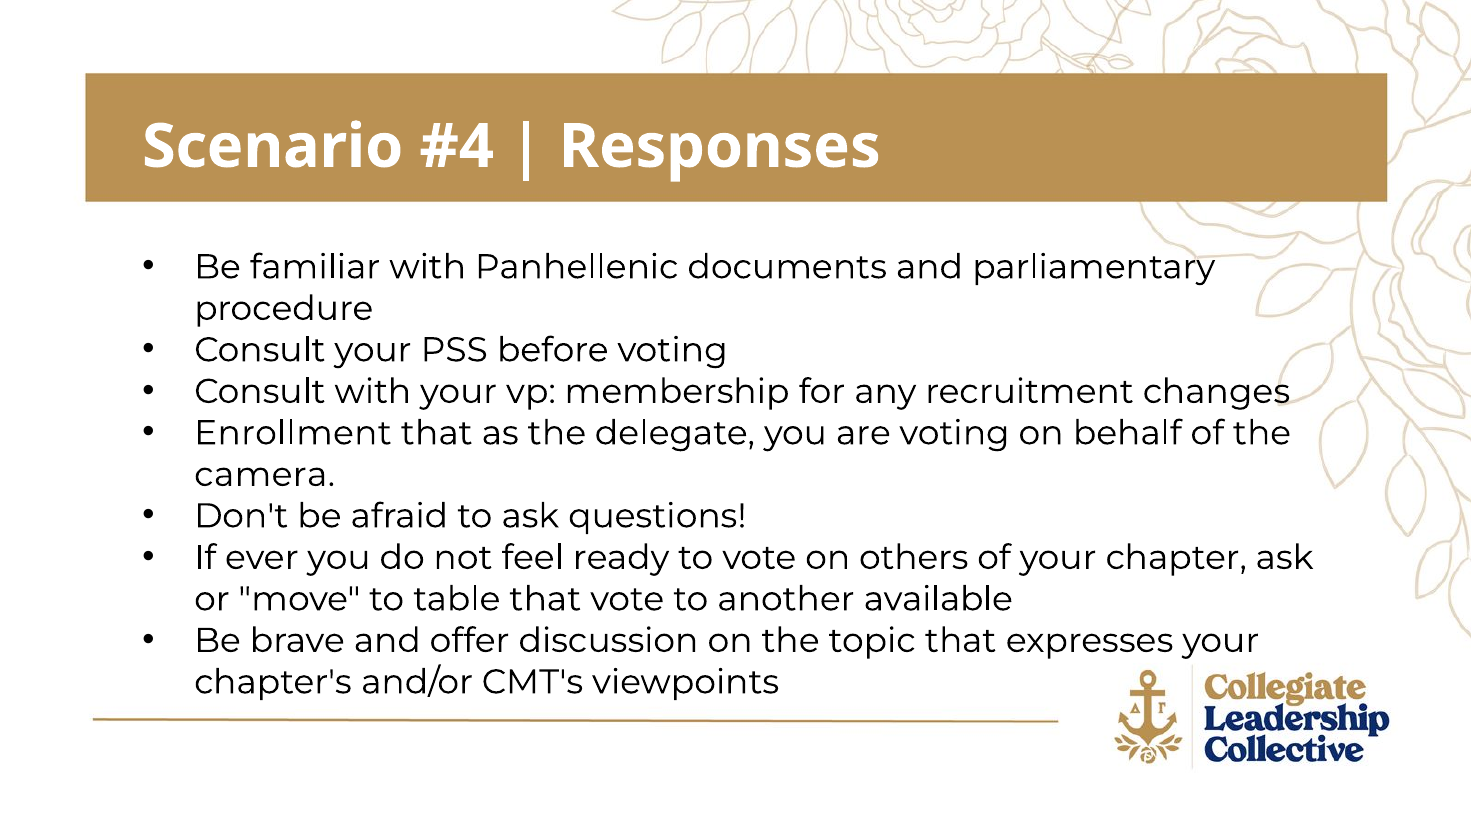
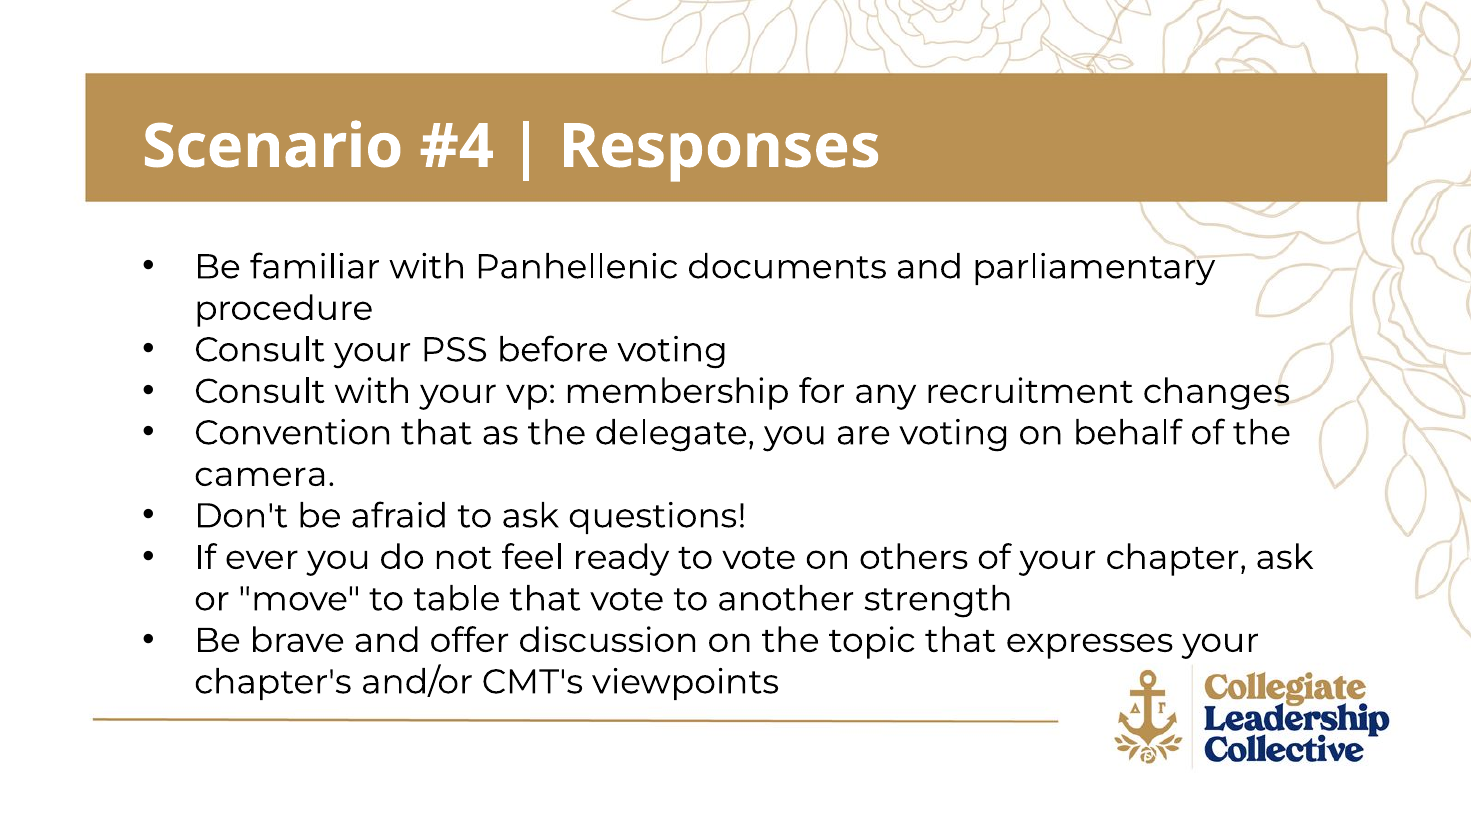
Enrollment: Enrollment -> Convention (293, 433)
available: available -> strength (938, 599)
